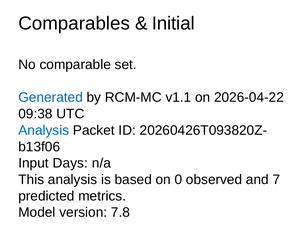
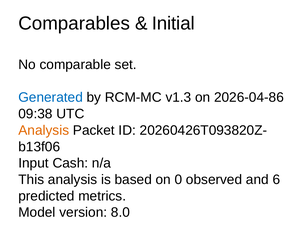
v1.1: v1.1 -> v1.3 (178, 97)
2026-04-22: 2026-04-22 -> 2026-04-86 (249, 97)
Analysis colour: blue -> orange (44, 130)
Days: Days -> Cash (70, 163)
7: 7 -> 6 (276, 179)
7.8: 7.8 -> 8.0 (120, 212)
